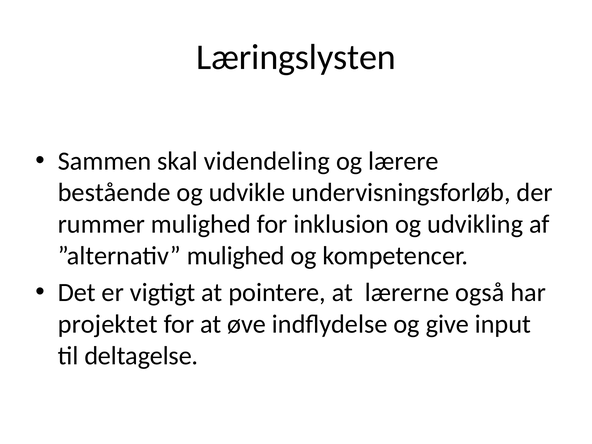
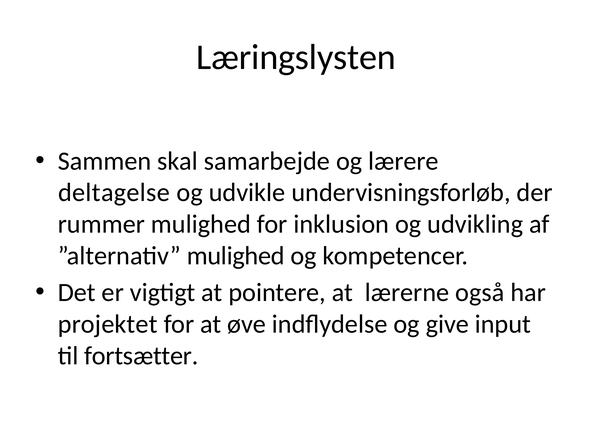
videndeling: videndeling -> samarbejde (267, 161)
bestående: bestående -> deltagelse (114, 193)
deltagelse: deltagelse -> fortsætter (141, 356)
